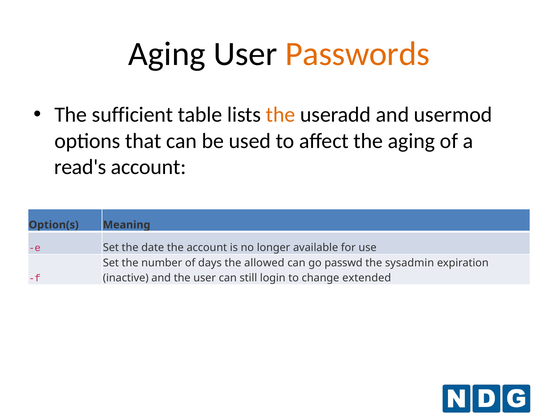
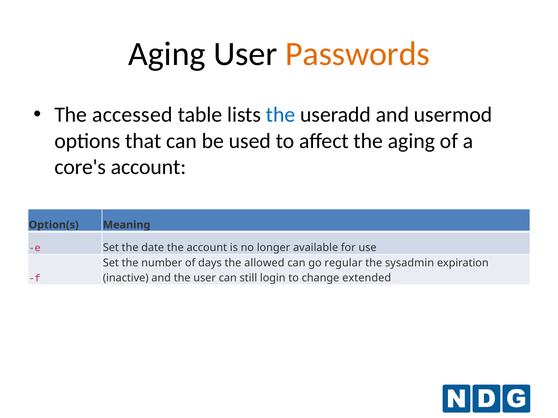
sufficient: sufficient -> accessed (132, 115)
the colour: orange -> blue (281, 115)
read's: read's -> core's (80, 167)
passwd: passwd -> regular (343, 263)
